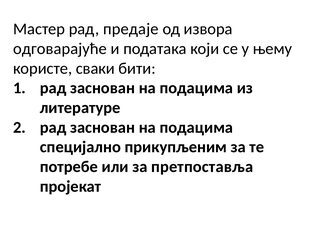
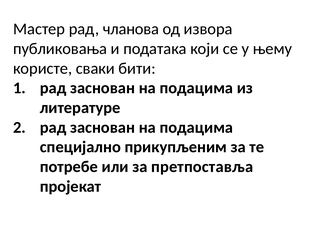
предаје: предаје -> чланова (131, 29)
одговарајуће: одговарајуће -> публиковања (60, 49)
